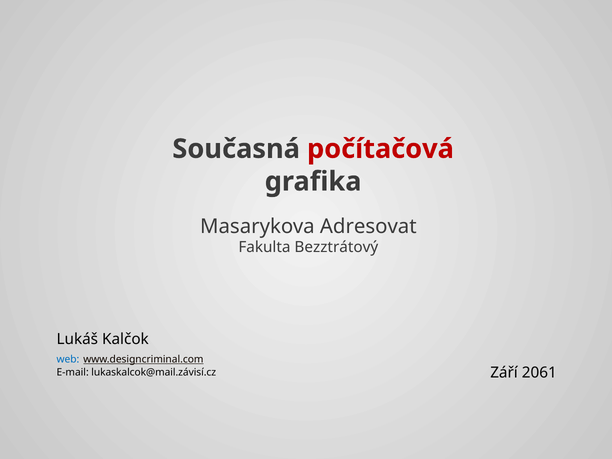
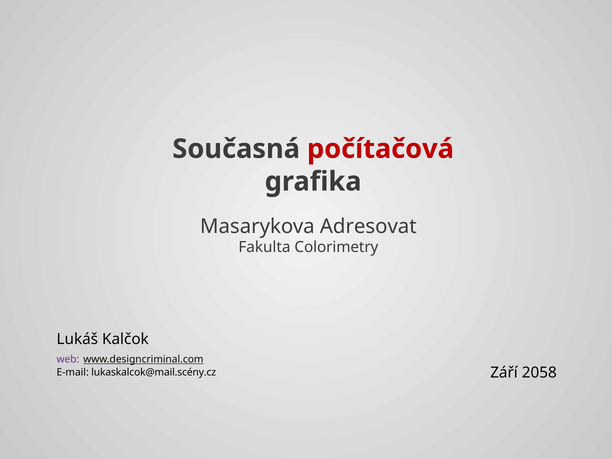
Bezztrátový: Bezztrátový -> Colorimetry (336, 247)
web colour: blue -> purple (68, 359)
lukaskalcok@mail.závisí.cz: lukaskalcok@mail.závisí.cz -> lukaskalcok@mail.scény.cz (154, 372)
2061: 2061 -> 2058 (539, 373)
